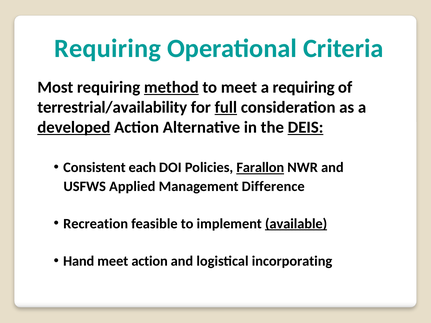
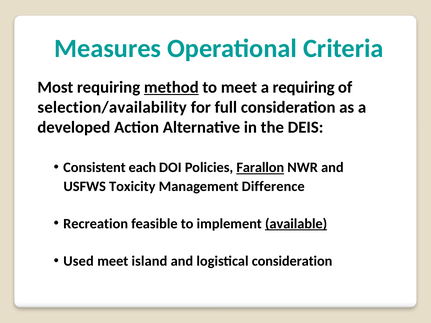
Requiring: Requiring -> Measures (108, 49)
terrestrial/availability: terrestrial/availability -> selection/availability (112, 107)
full underline: present -> none (226, 107)
developed underline: present -> none (74, 127)
DEIS underline: present -> none (306, 127)
Applied: Applied -> Toxicity (132, 186)
Hand: Hand -> Used (79, 261)
meet action: action -> island (149, 261)
logistical incorporating: incorporating -> consideration (292, 261)
